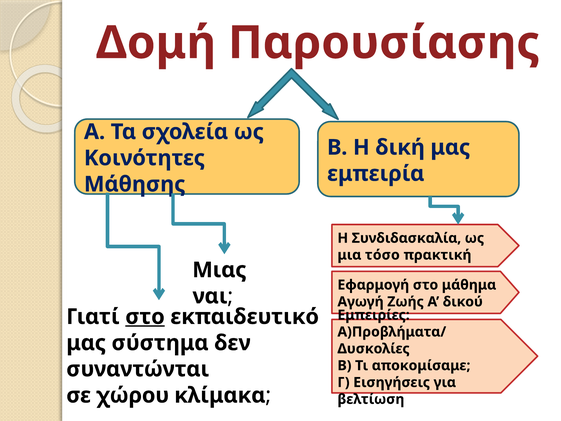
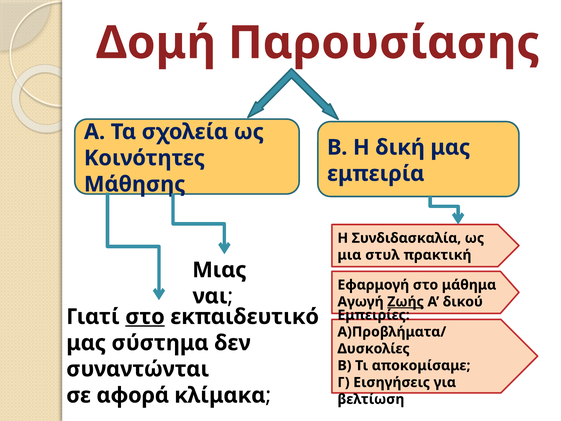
τόσο: τόσο -> στυλ (382, 255)
Ζωής underline: none -> present (406, 302)
χώρου: χώρου -> αφορά (133, 395)
